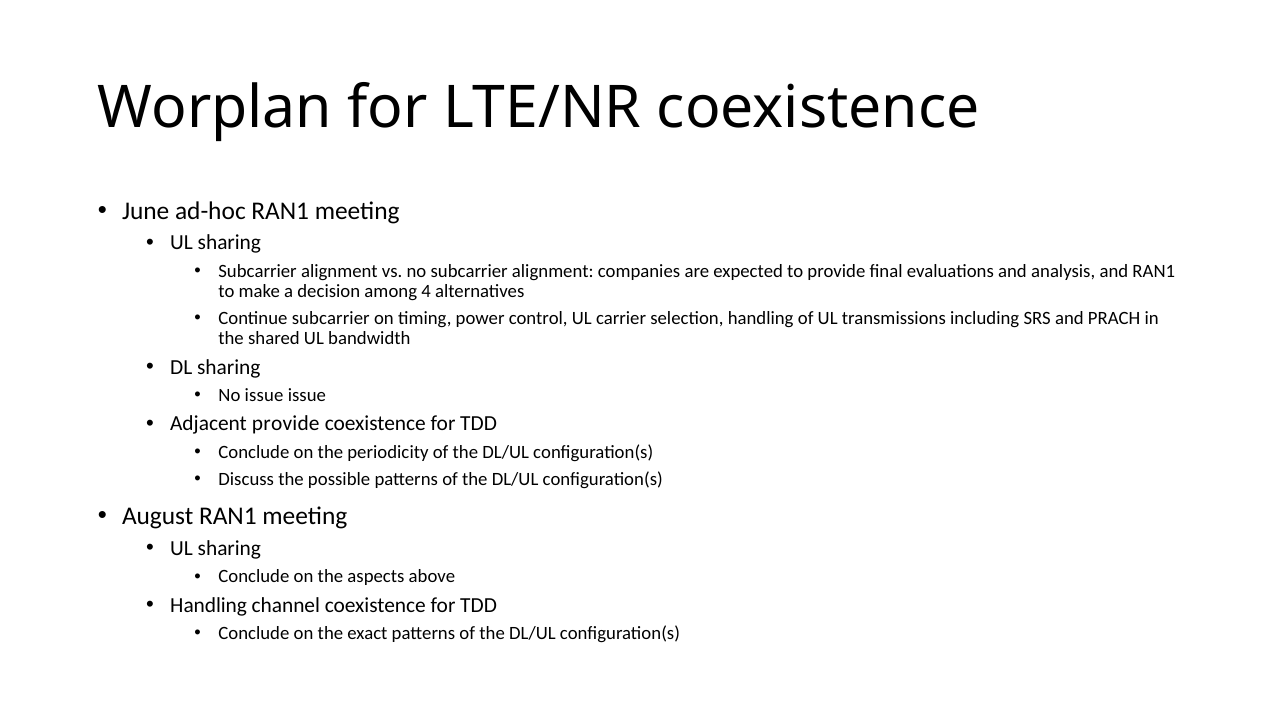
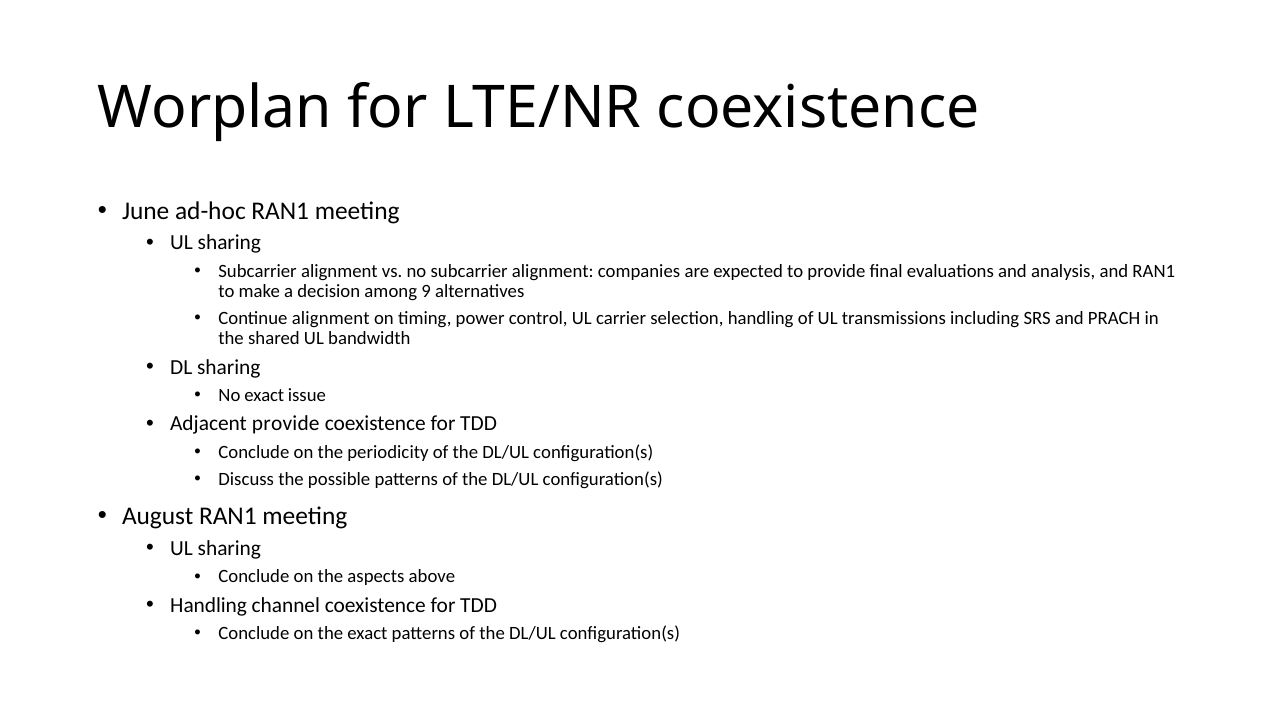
4: 4 -> 9 (426, 291)
Continue subcarrier: subcarrier -> alignment (331, 318)
No issue: issue -> exact (264, 395)
